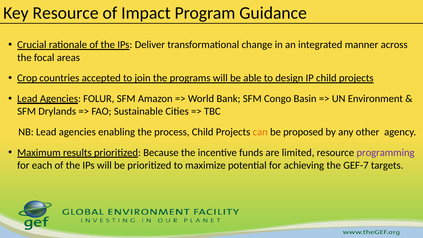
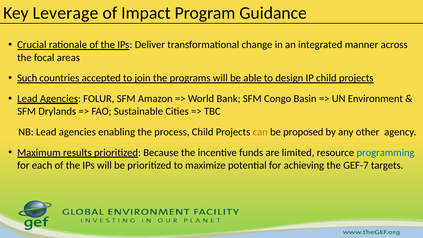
Key Resource: Resource -> Leverage (65, 13)
Crop: Crop -> Such (27, 78)
programming colour: purple -> blue (386, 153)
